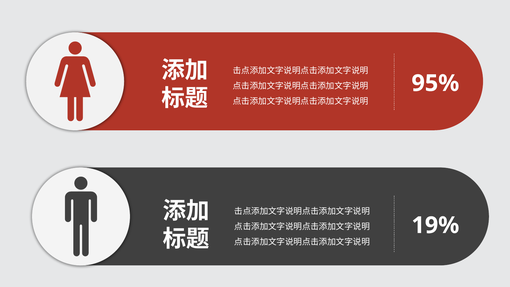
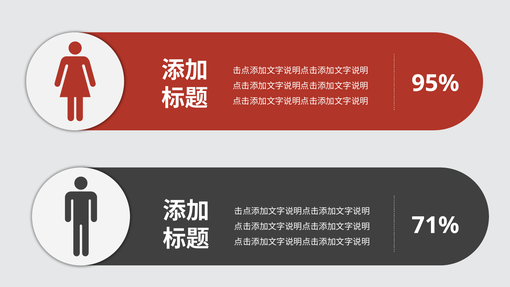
19%: 19% -> 71% (435, 225)
